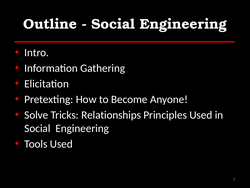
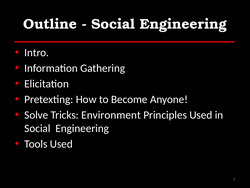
Relationships: Relationships -> Environment (111, 115)
